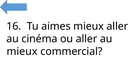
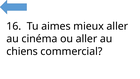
mieux: mieux -> chiens (22, 51)
